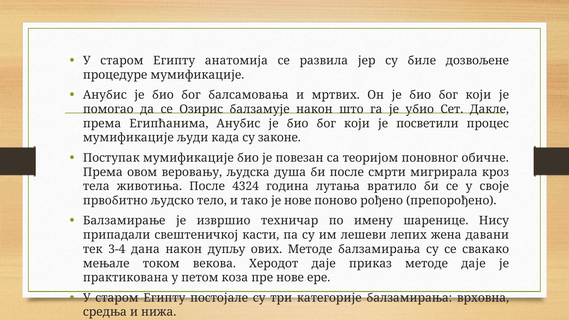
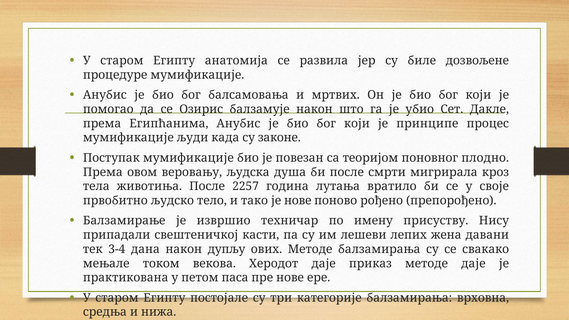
посветили: посветили -> принципе (427, 124)
обичне: обичне -> плодно (485, 158)
4324: 4324 -> 2257 (246, 186)
шаренице: шаренице -> присуству (436, 221)
коза: коза -> паса (235, 278)
